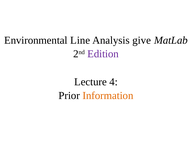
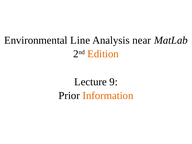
give: give -> near (142, 40)
Edition colour: purple -> orange (103, 54)
4: 4 -> 9 (114, 82)
